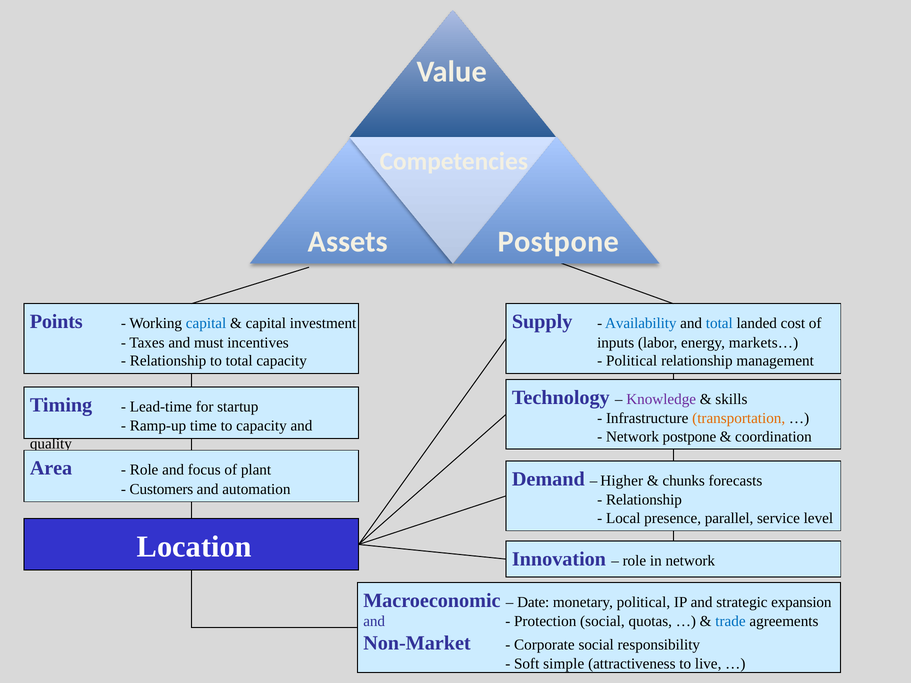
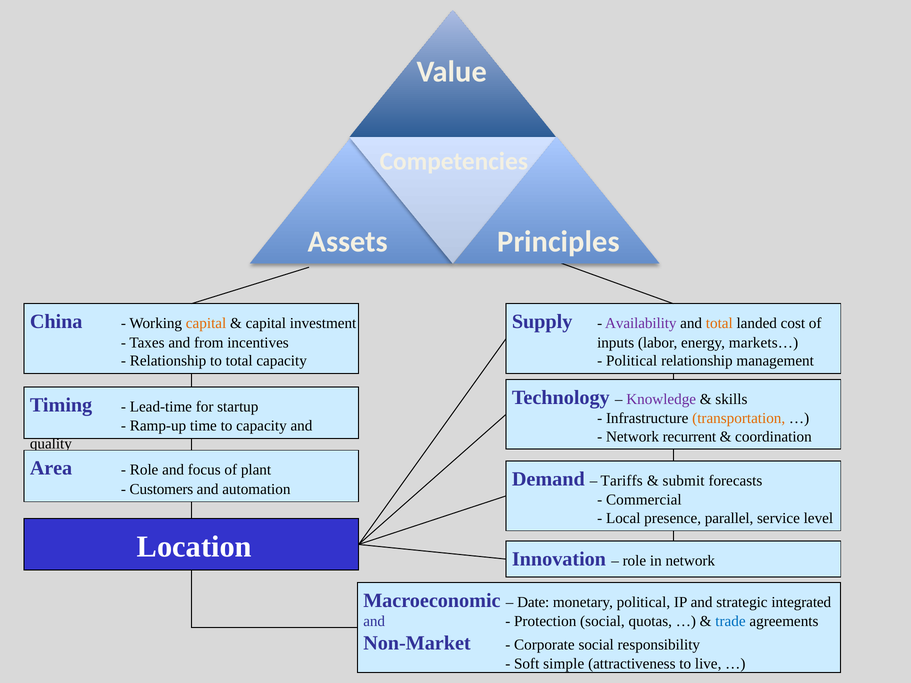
Assets Postpone: Postpone -> Principles (558, 242)
Points: Points -> China (56, 322)
capital colour: blue -> orange (206, 324)
Availability colour: blue -> purple (641, 324)
total colour: blue -> orange (719, 324)
must: must -> from (209, 343)
Network postpone: postpone -> recurrent (689, 437)
Higher: Higher -> Tariffs (622, 481)
chunks: chunks -> submit (684, 481)
Relationship: Relationship -> Commercial (644, 500)
expansion: expansion -> integrated (801, 602)
